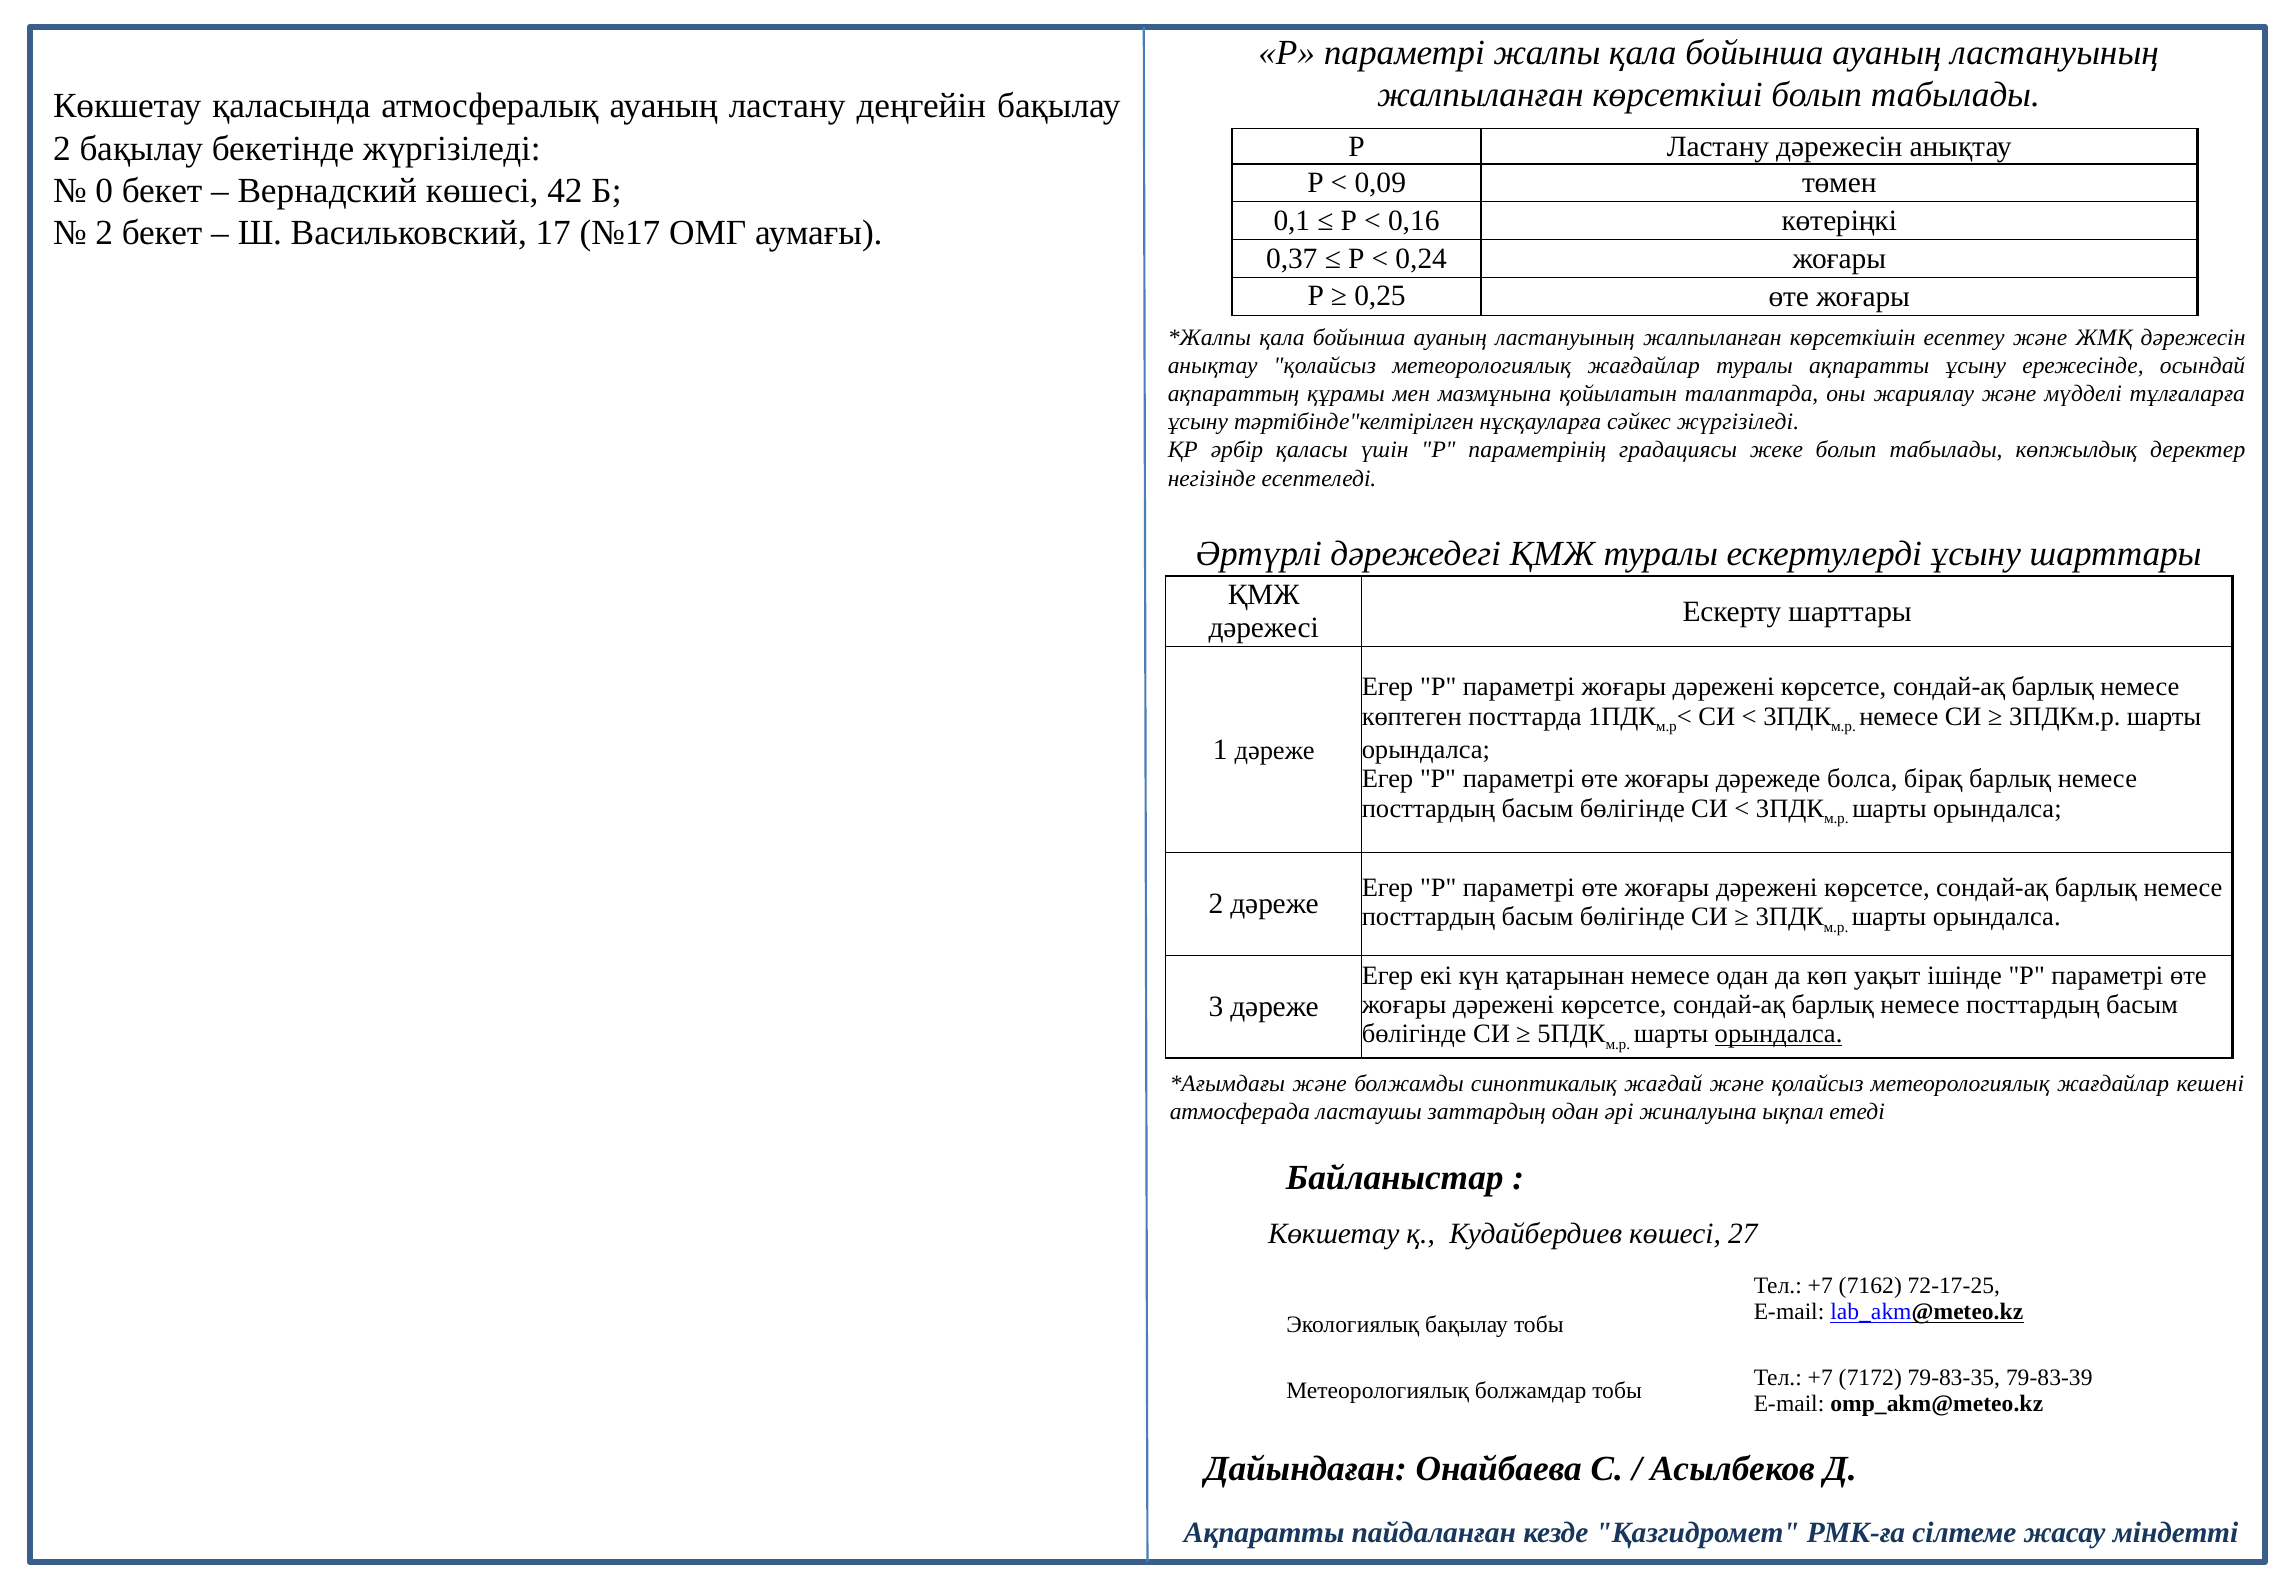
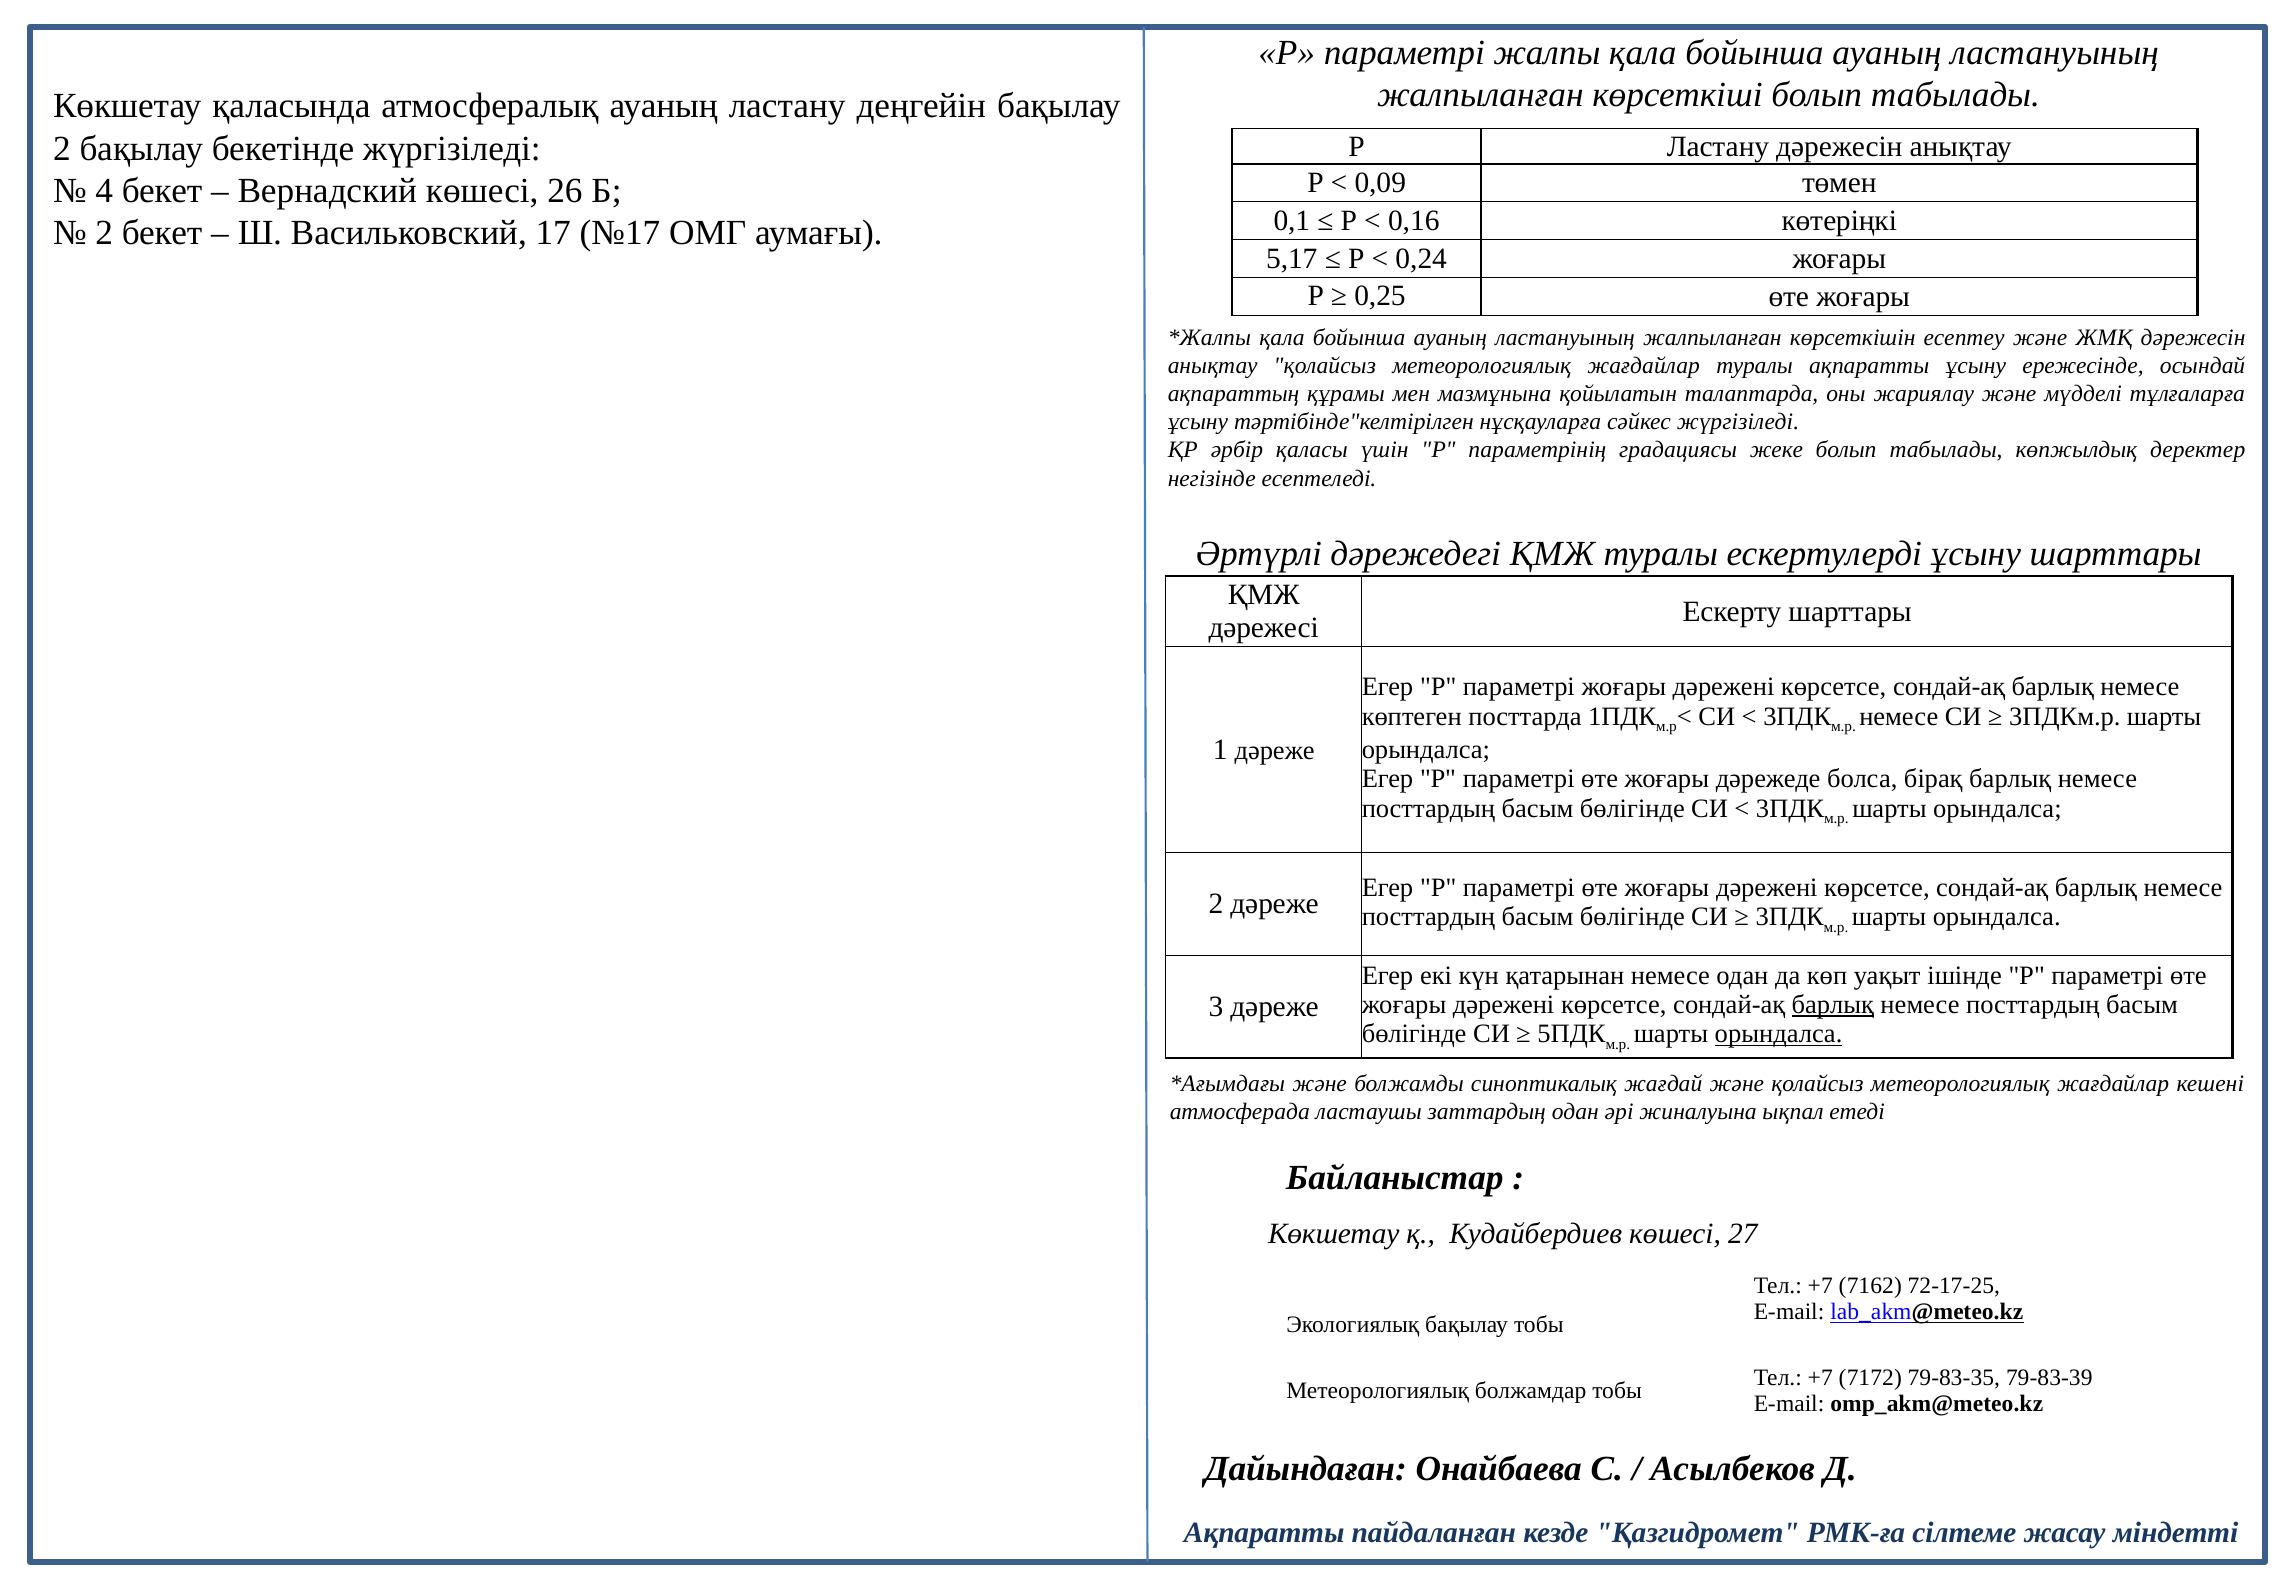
0: 0 -> 4 (104, 191)
42: 42 -> 26 (565, 191)
0,37: 0,37 -> 5,17 (1292, 258)
барлық underline: none -> present (1833, 1005)
